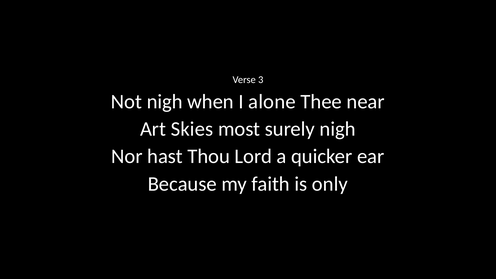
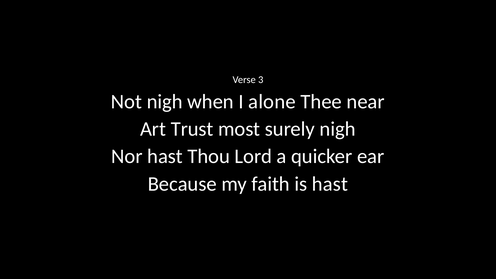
Skies: Skies -> Trust (192, 129)
is only: only -> hast (330, 184)
